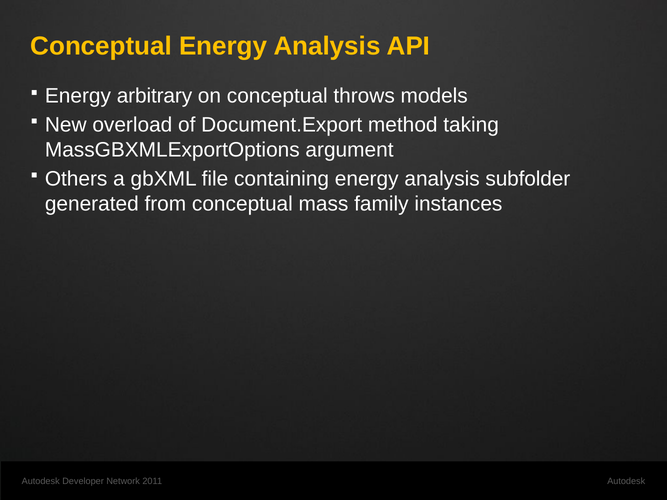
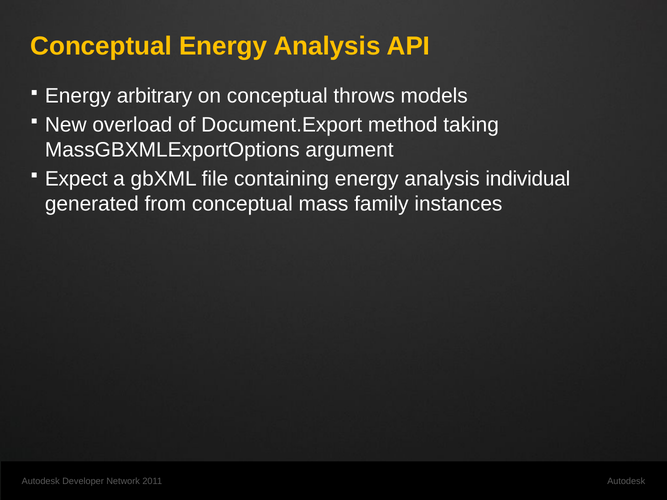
Others: Others -> Expect (76, 179)
subfolder: subfolder -> individual (528, 179)
